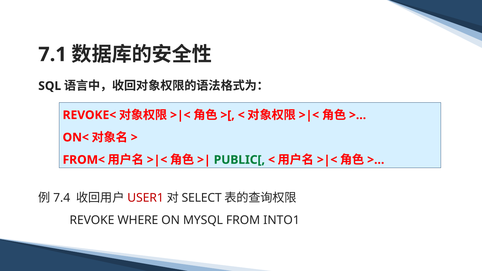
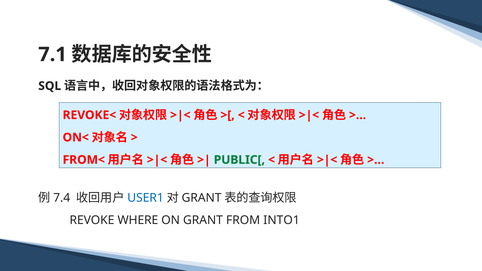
USER1 colour: red -> blue (146, 198)
SELECT: SELECT -> GRANT (202, 198)
ON MYSQL: MYSQL -> GRANT (203, 220)
